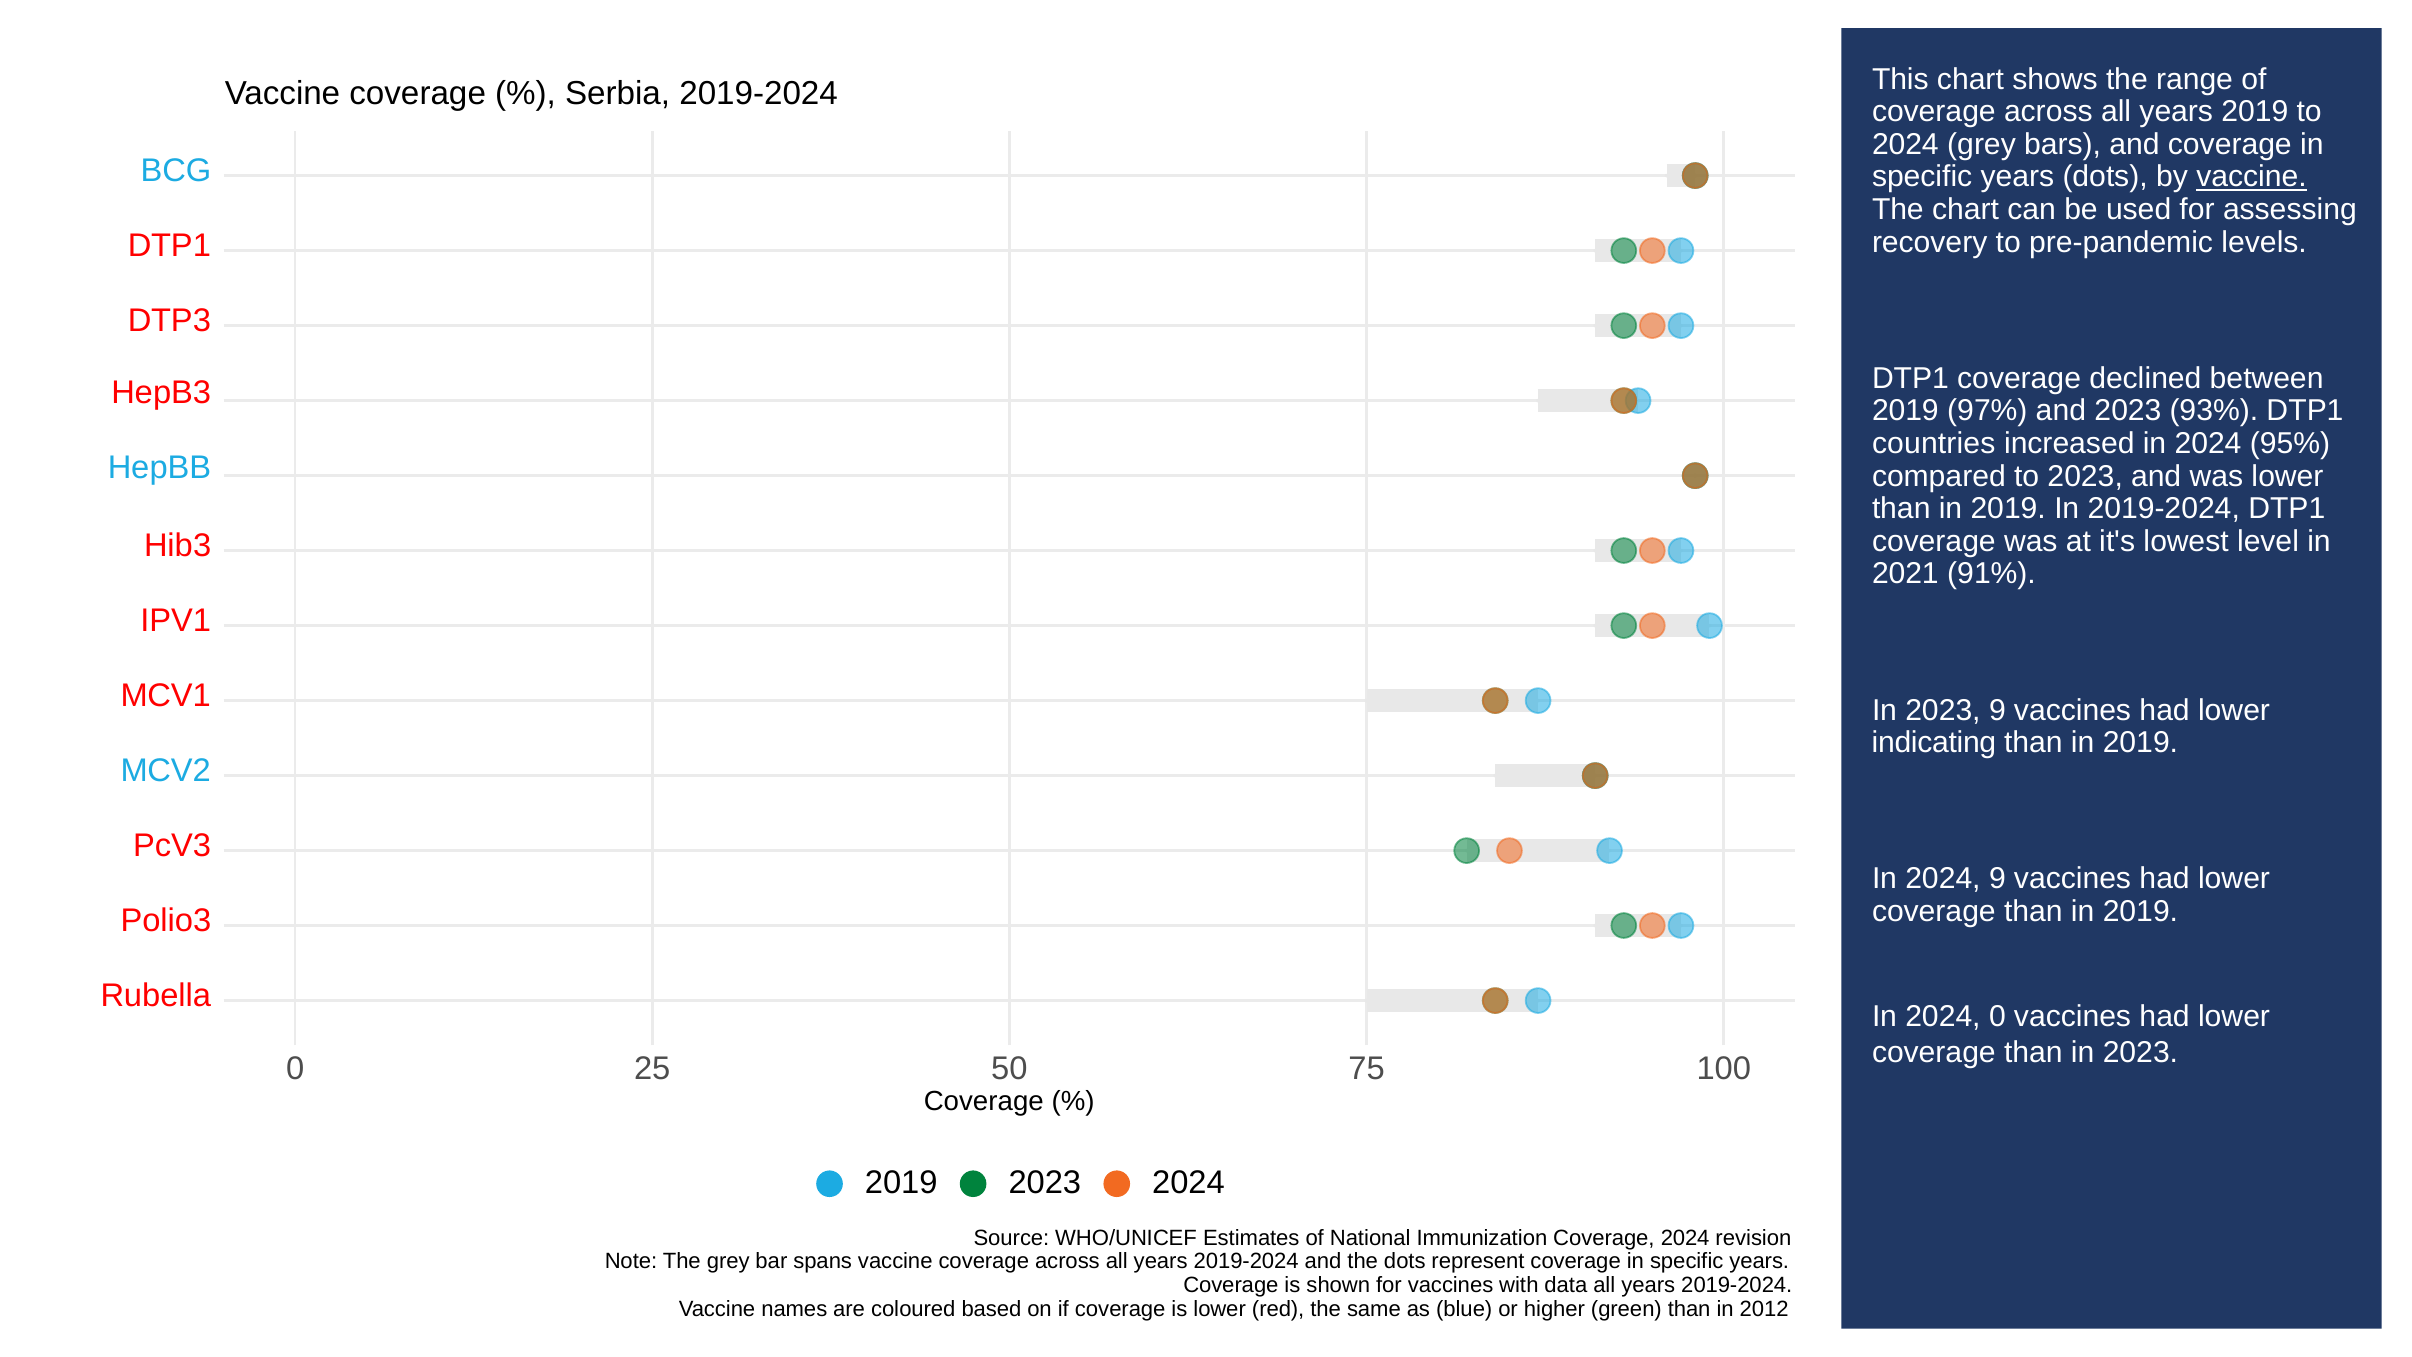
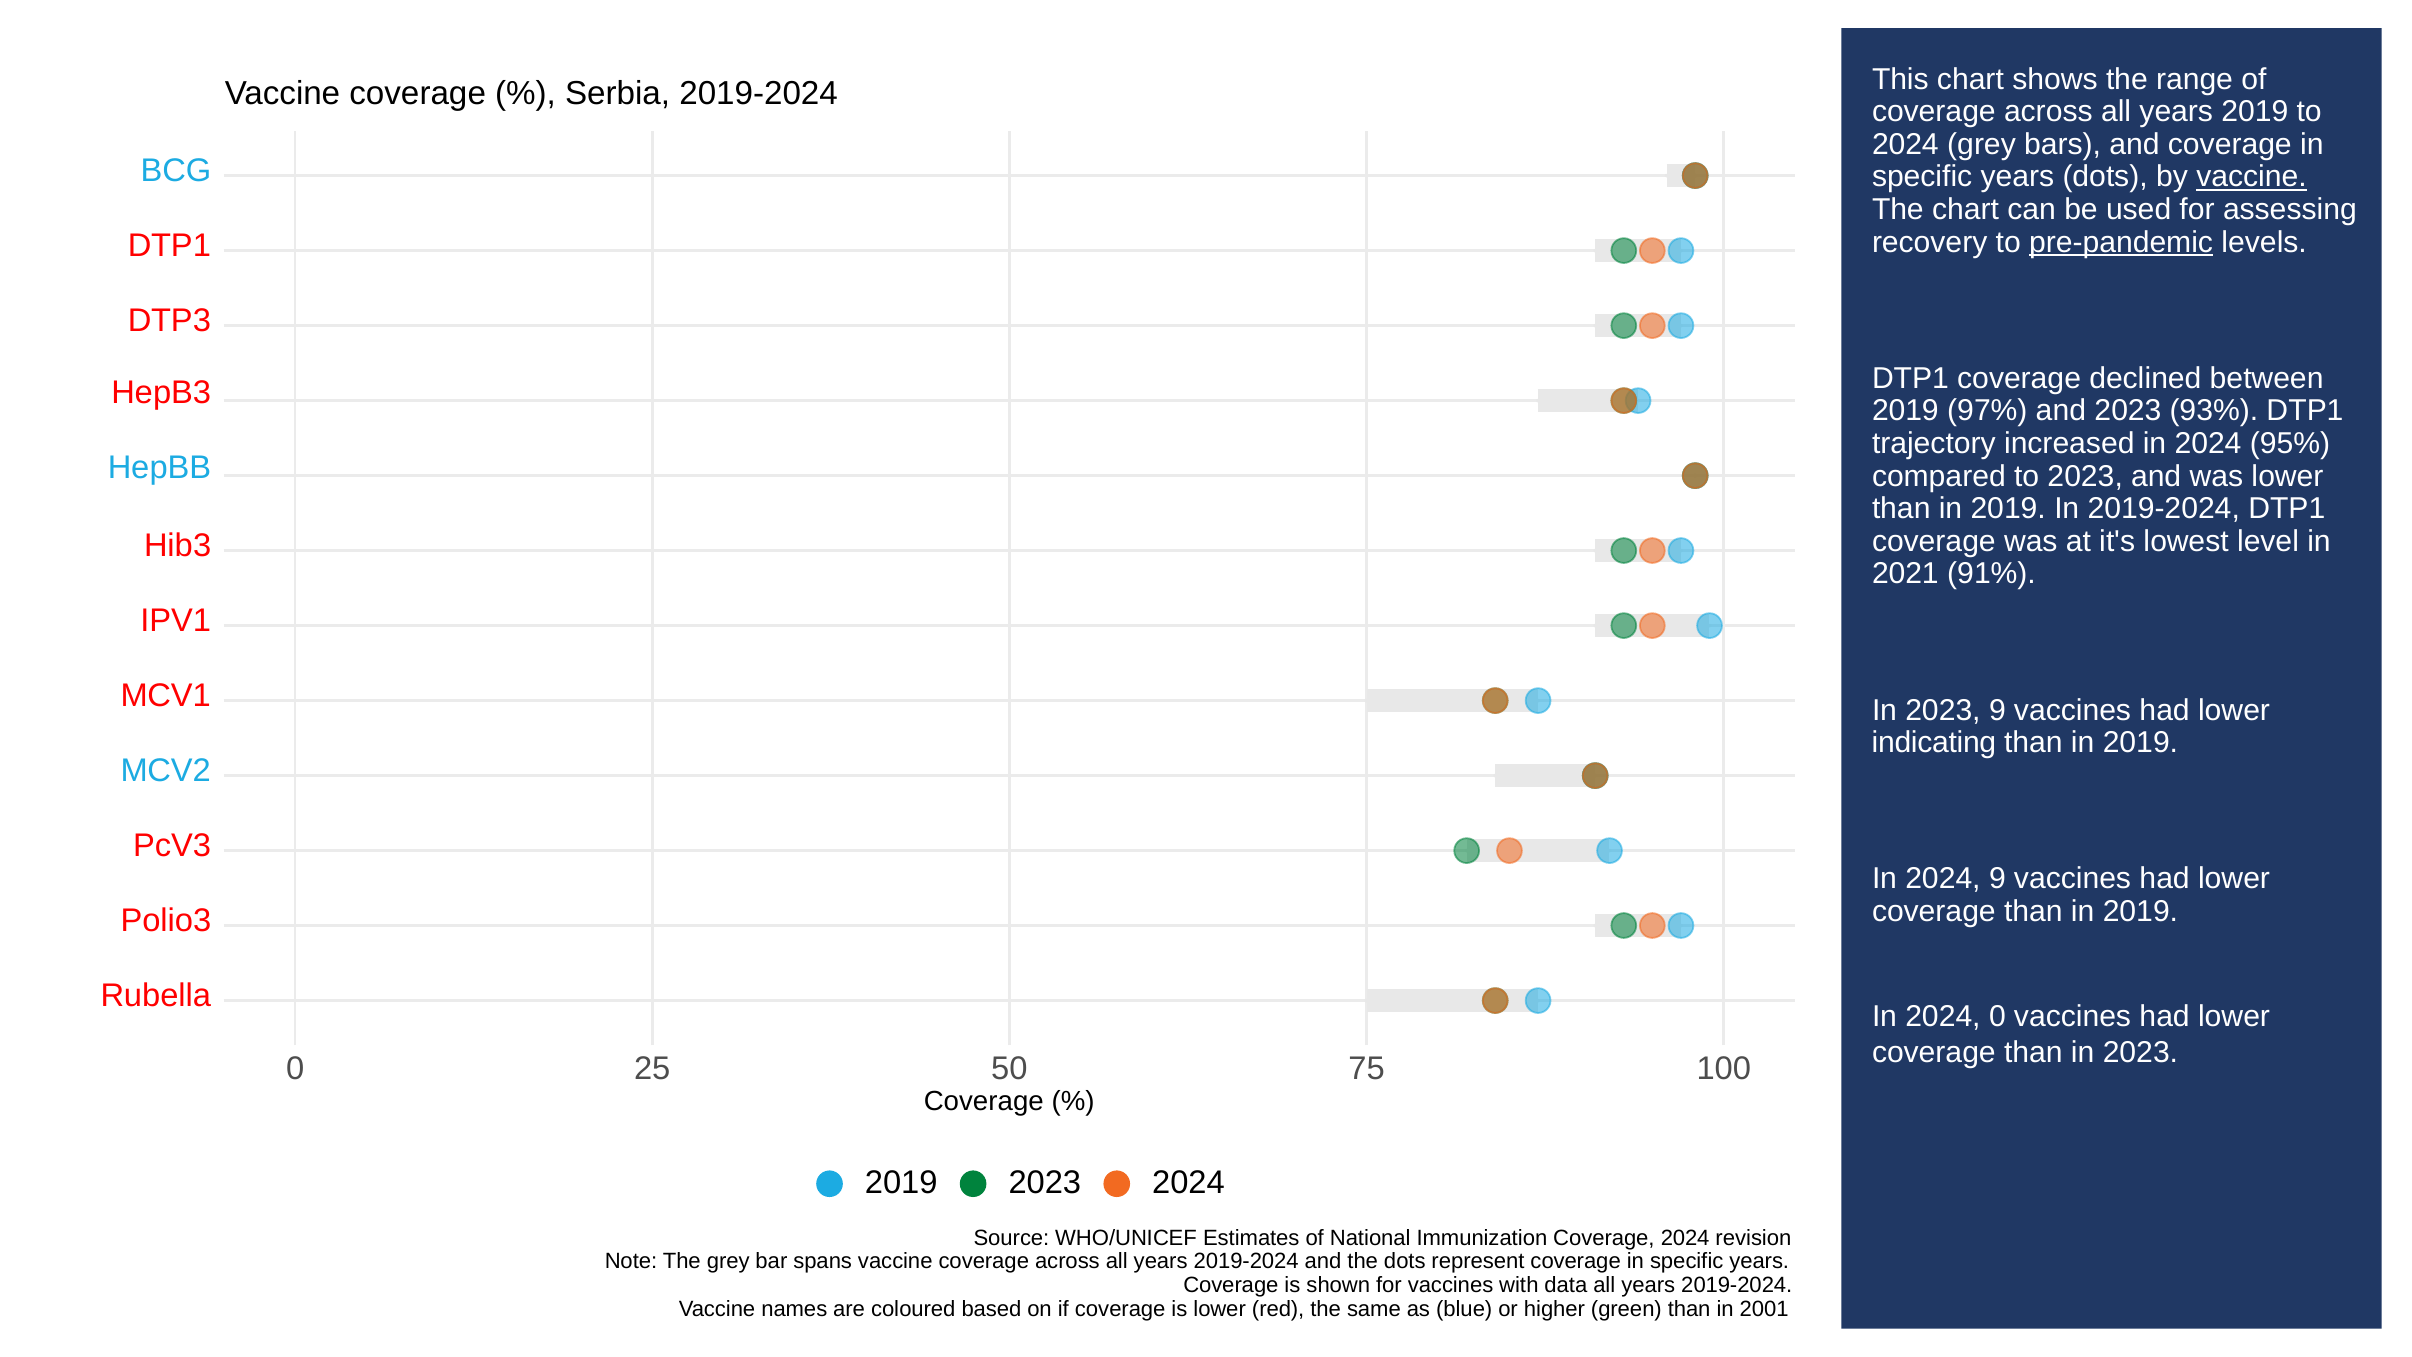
pre-pandemic underline: none -> present (2121, 242)
countries: countries -> trajectory (1934, 443)
2012: 2012 -> 2001 (1764, 1309)
